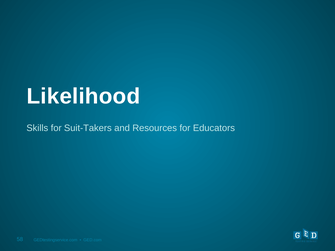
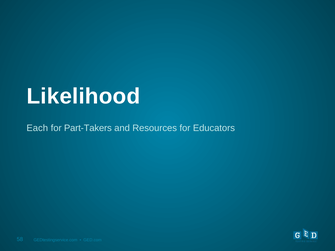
Skills: Skills -> Each (37, 128)
Suit-Takers: Suit-Takers -> Part-Takers (88, 128)
